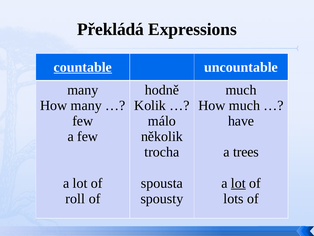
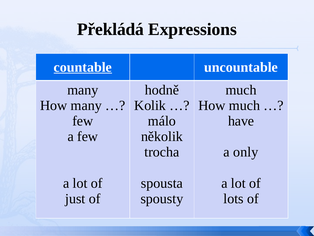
trees: trees -> only (246, 152)
lot underline: present -> none (238, 183)
roll: roll -> just (75, 198)
